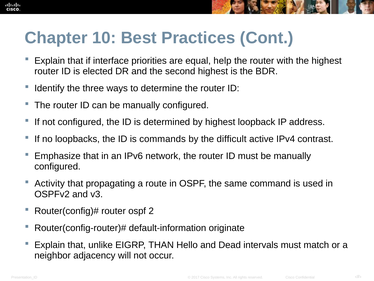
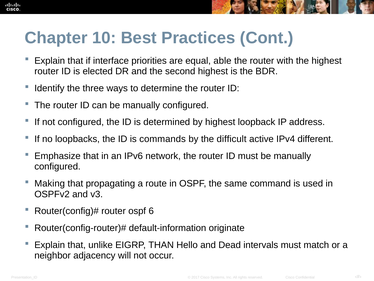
help: help -> able (222, 61)
contrast: contrast -> different (315, 139)
Activity: Activity -> Making (50, 183)
2: 2 -> 6 (151, 211)
